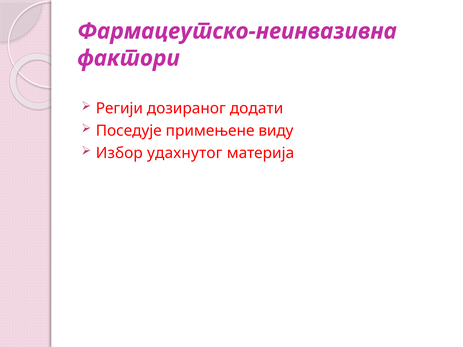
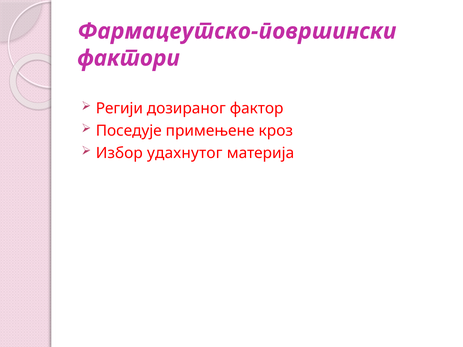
Фармацеутско-неинвазивна: Фармацеутско-неинвазивна -> Фармацеутско-површински (237, 31)
додати: додати -> фактор (257, 108)
виду: виду -> кроз (276, 131)
